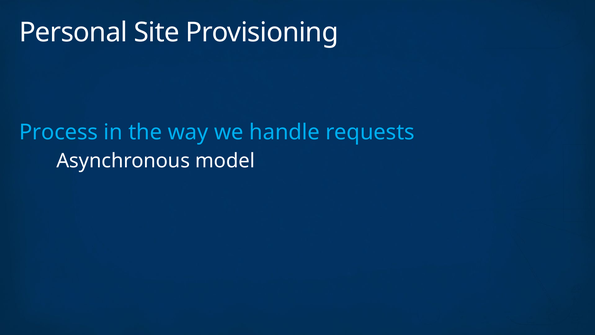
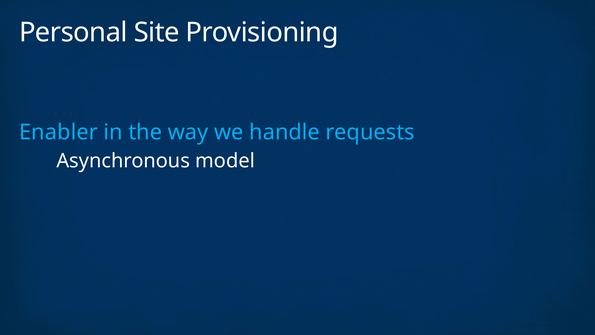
Process: Process -> Enabler (58, 132)
